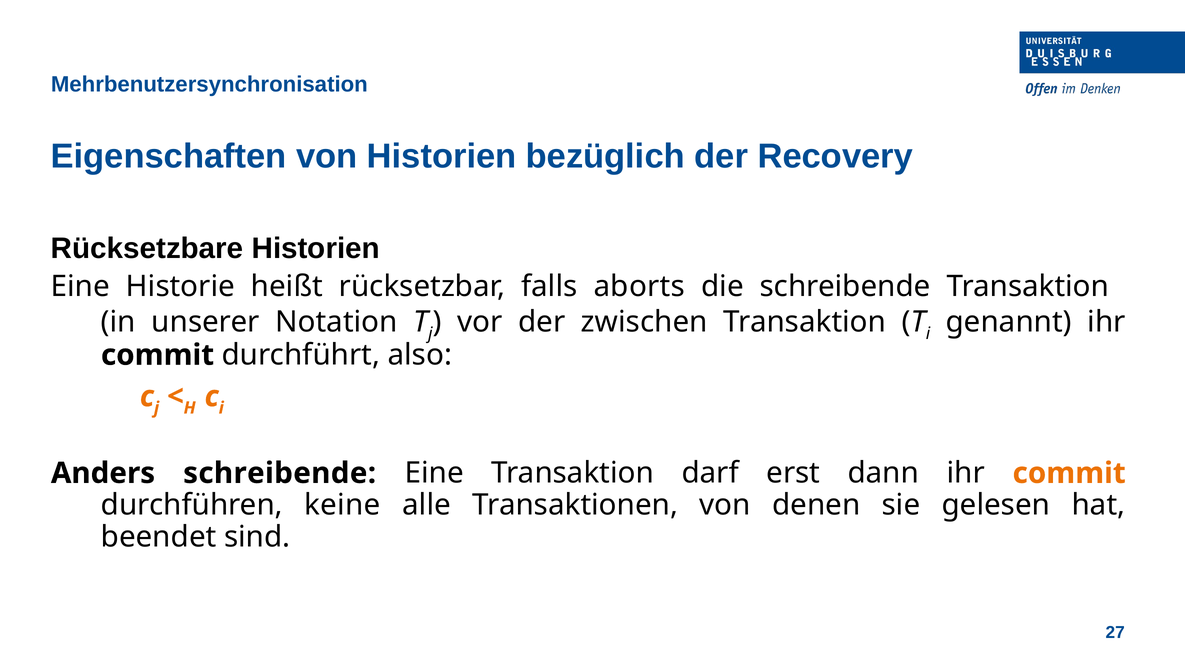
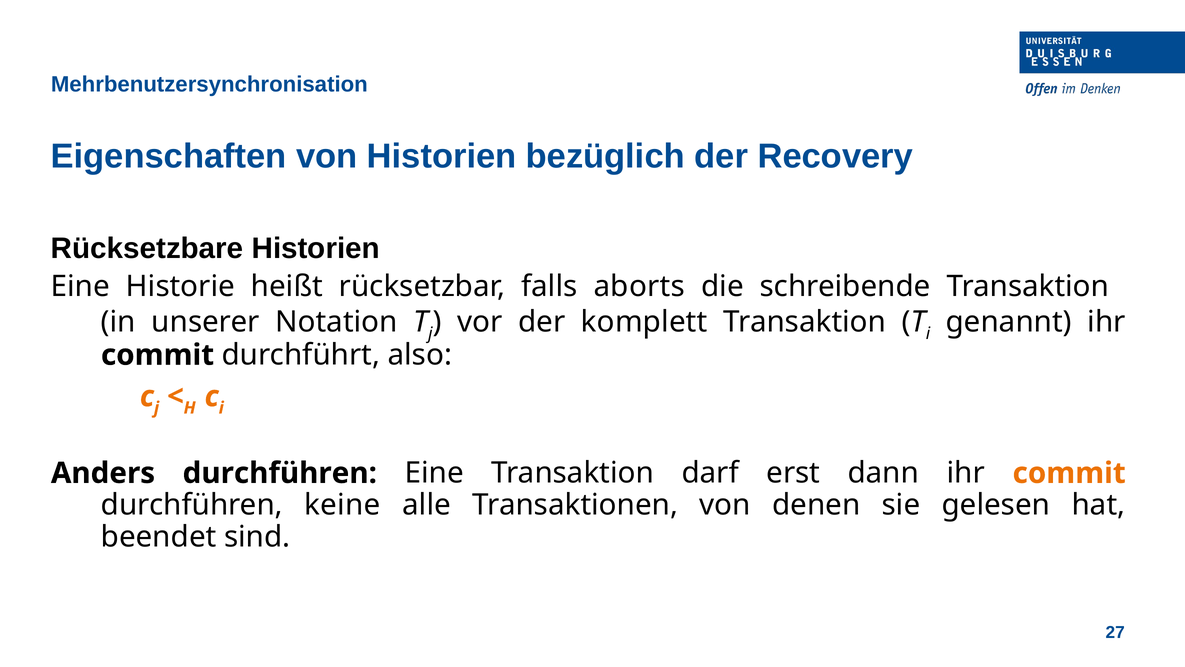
zwischen: zwischen -> komplett (644, 322)
Anders schreibende: schreibende -> durchführen (280, 473)
